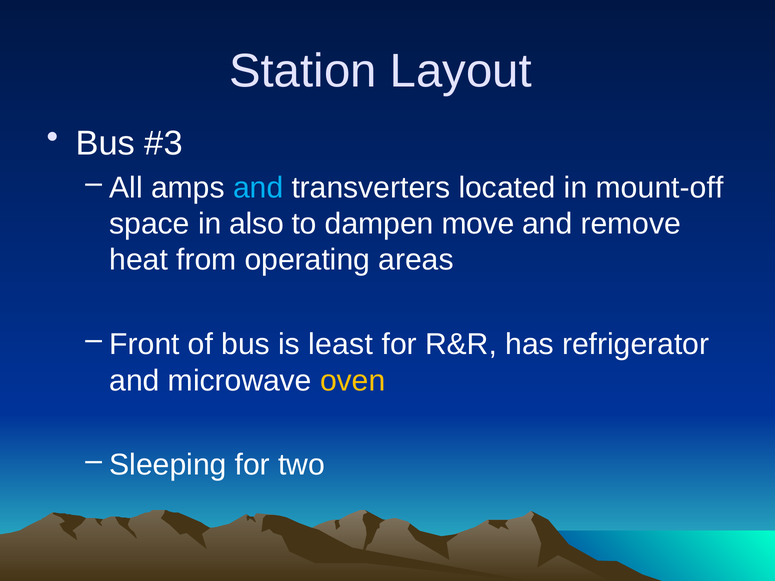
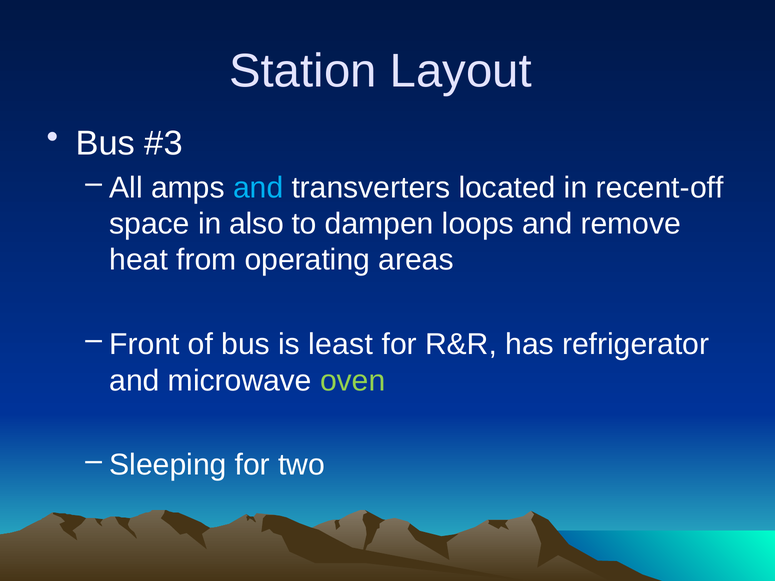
mount-off: mount-off -> recent-off (660, 188)
move: move -> loops (478, 224)
oven colour: yellow -> light green (353, 381)
